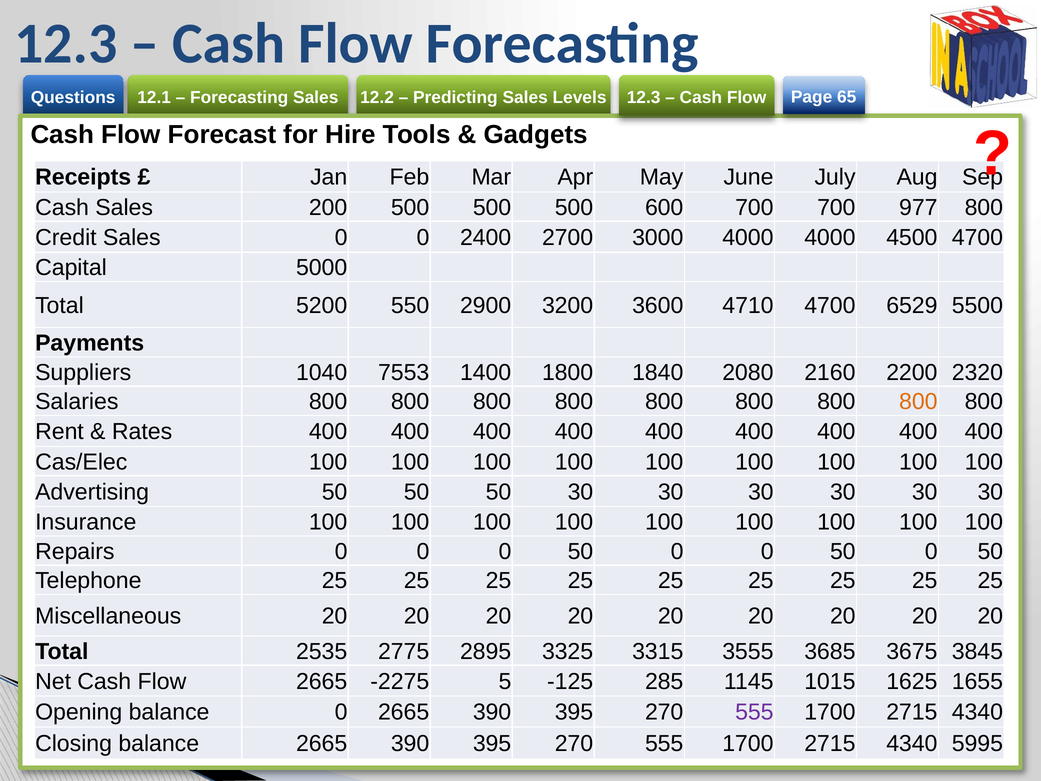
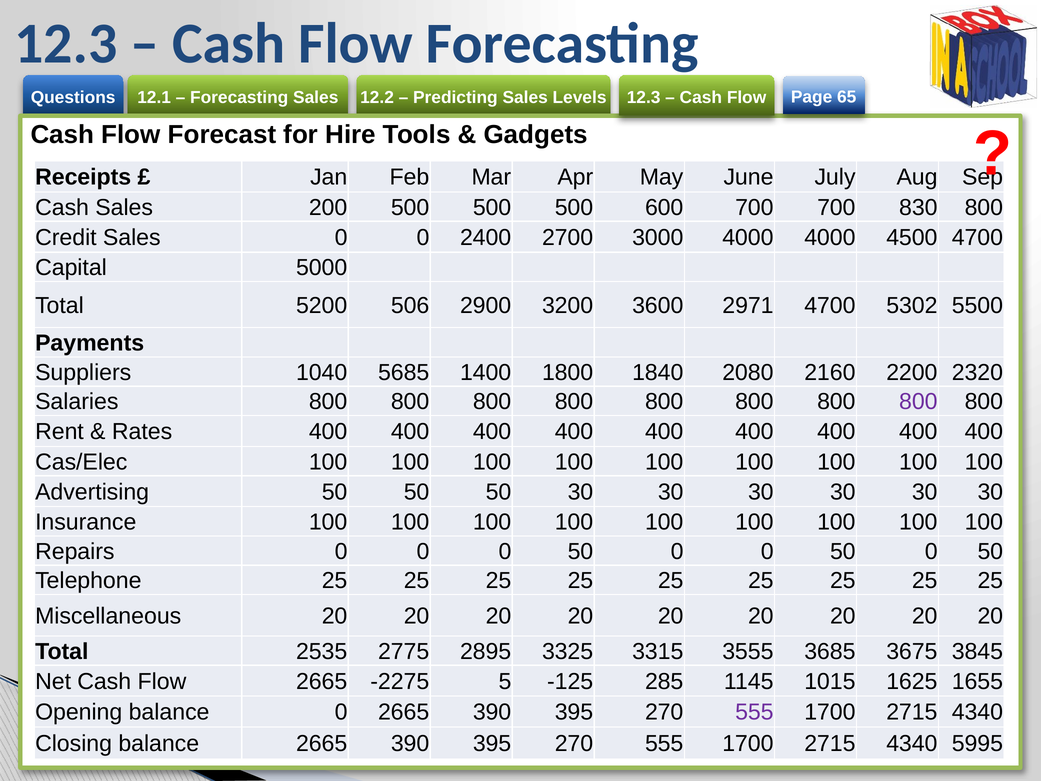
977: 977 -> 830 (918, 207)
550: 550 -> 506 (410, 305)
4710: 4710 -> 2971 (748, 305)
6529: 6529 -> 5302 (912, 305)
7553: 7553 -> 5685 (404, 372)
800 colour: orange -> purple (918, 402)
